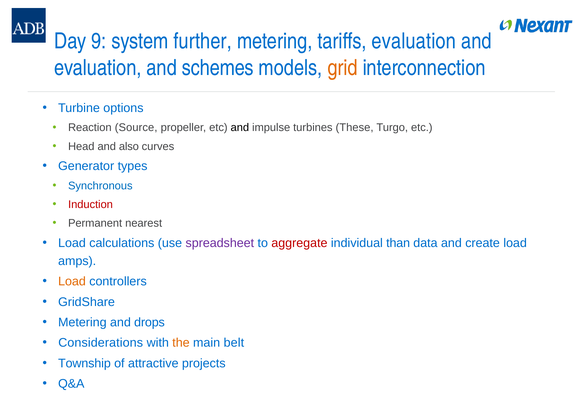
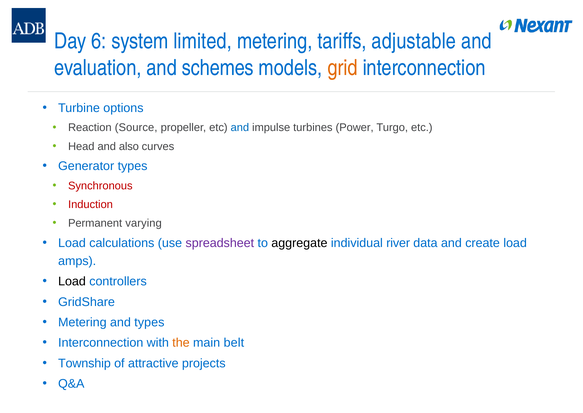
9: 9 -> 6 (99, 41)
further: further -> limited (203, 41)
tariffs evaluation: evaluation -> adjustable (414, 41)
and colour: black -> blue (240, 128)
These: These -> Power (355, 128)
Synchronous colour: blue -> red (100, 185)
nearest: nearest -> varying (144, 223)
aggregate colour: red -> black (299, 243)
than: than -> river (398, 243)
Load colour: orange -> black (72, 281)
and drops: drops -> types (149, 322)
Considerations: Considerations -> Interconnection (101, 342)
